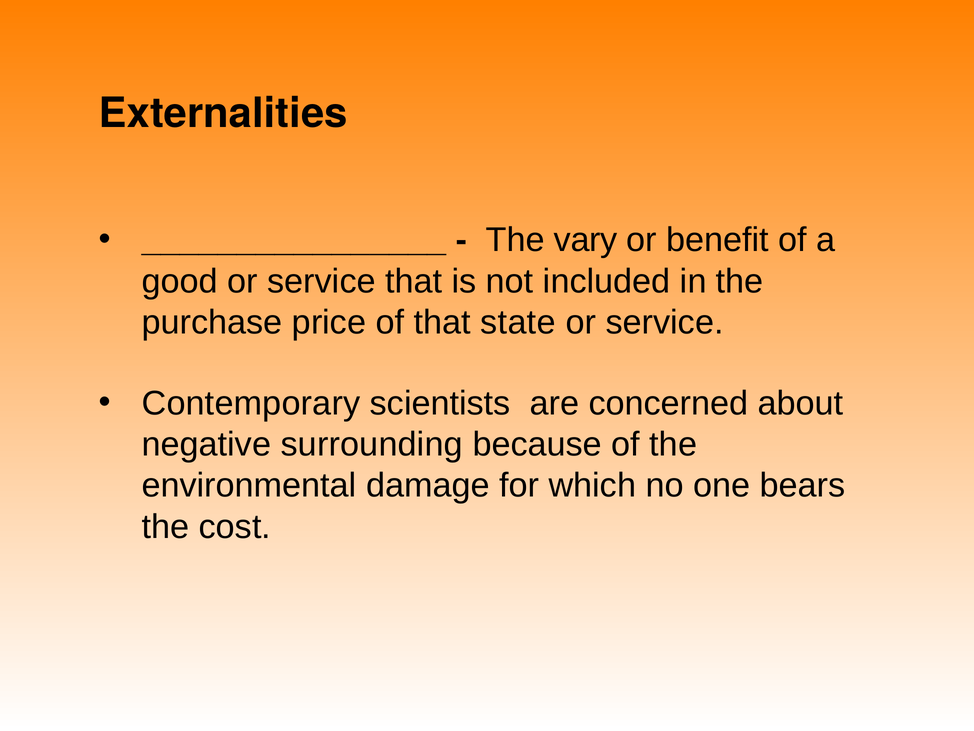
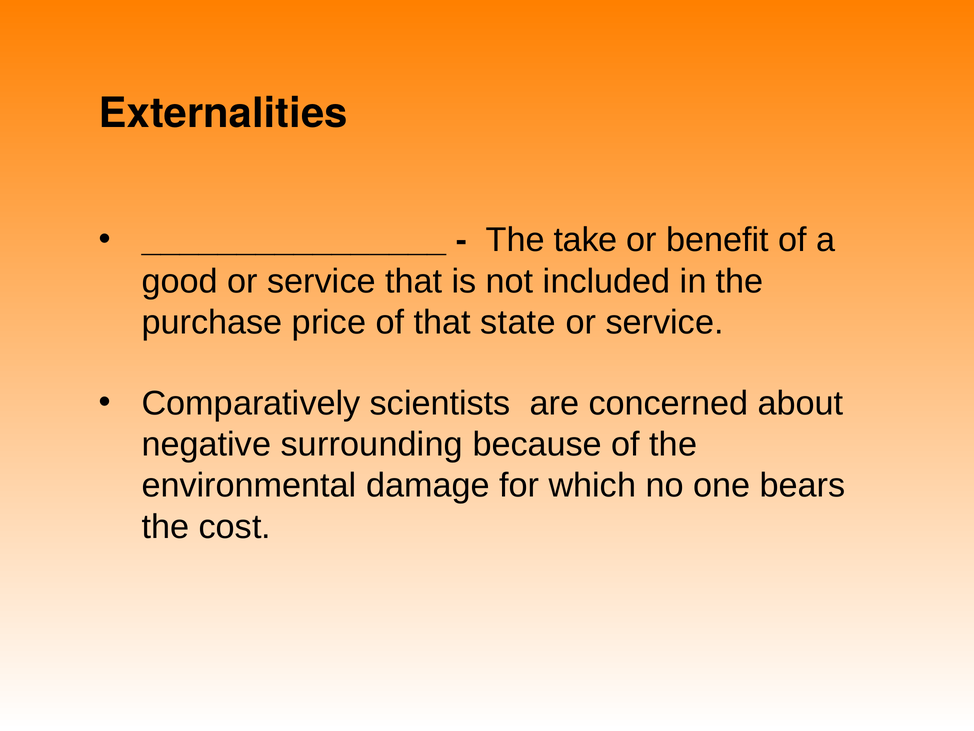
vary: vary -> take (586, 240)
Contemporary: Contemporary -> Comparatively (251, 403)
